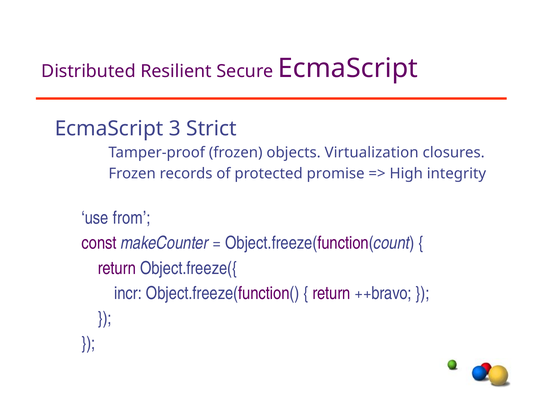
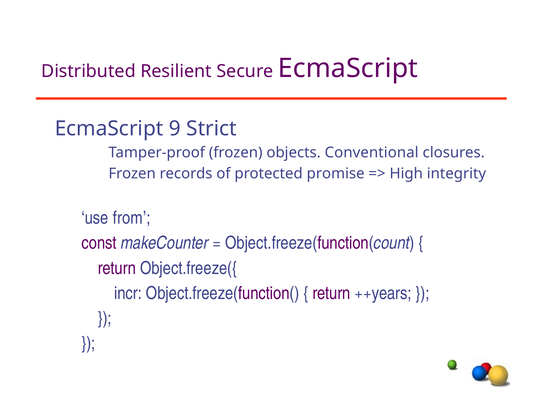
3: 3 -> 9 (175, 129)
Virtualization: Virtualization -> Conventional (372, 153)
++bravo: ++bravo -> ++years (383, 294)
